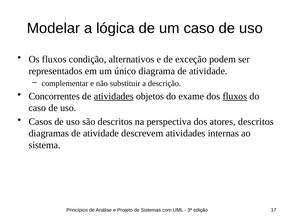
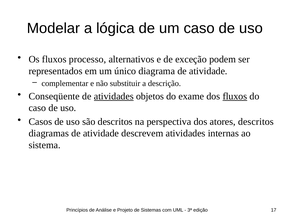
condição: condição -> processo (88, 59)
Concorrentes: Concorrentes -> Conseqüente (54, 96)
